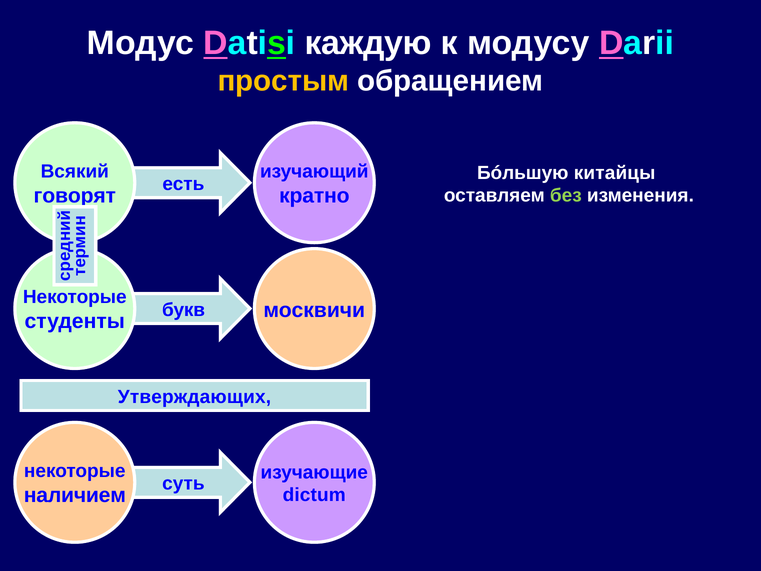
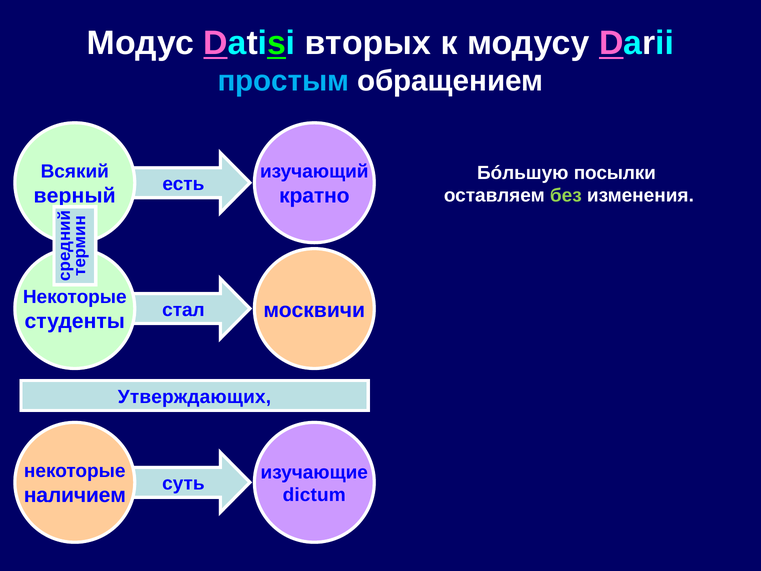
каждую: каждую -> вторых (368, 43)
простым colour: yellow -> light blue (283, 81)
китайцы: китайцы -> посылки (615, 173)
говорят: говорят -> верный (75, 196)
букв: букв -> стал (183, 310)
